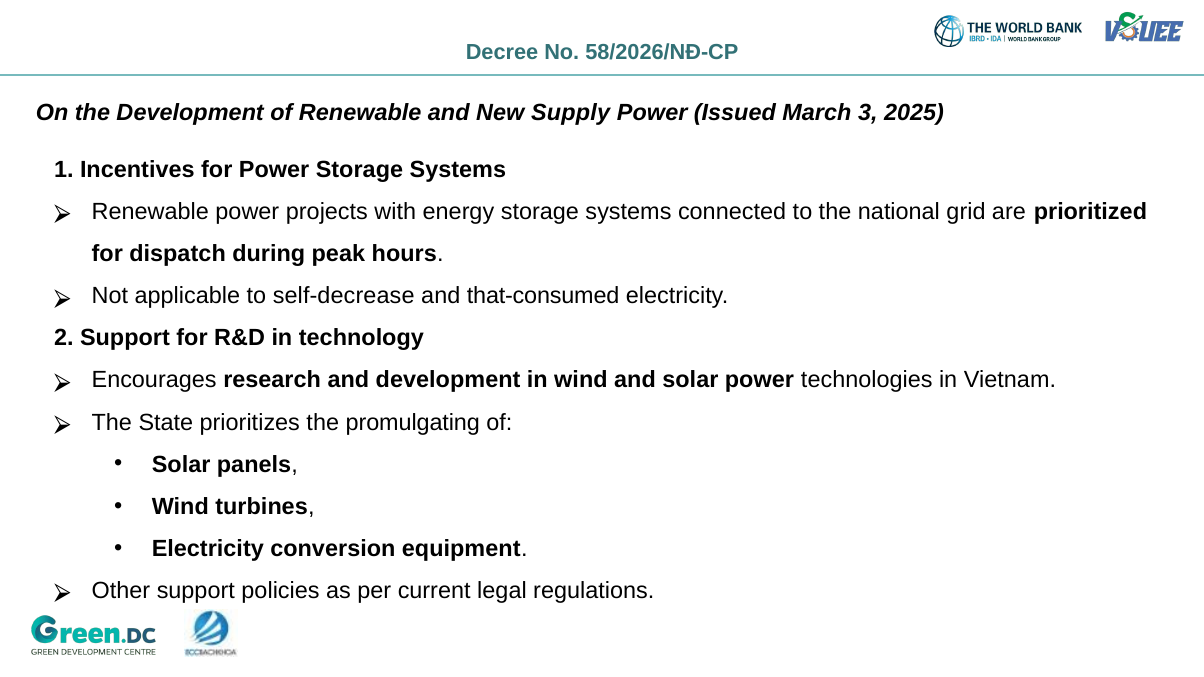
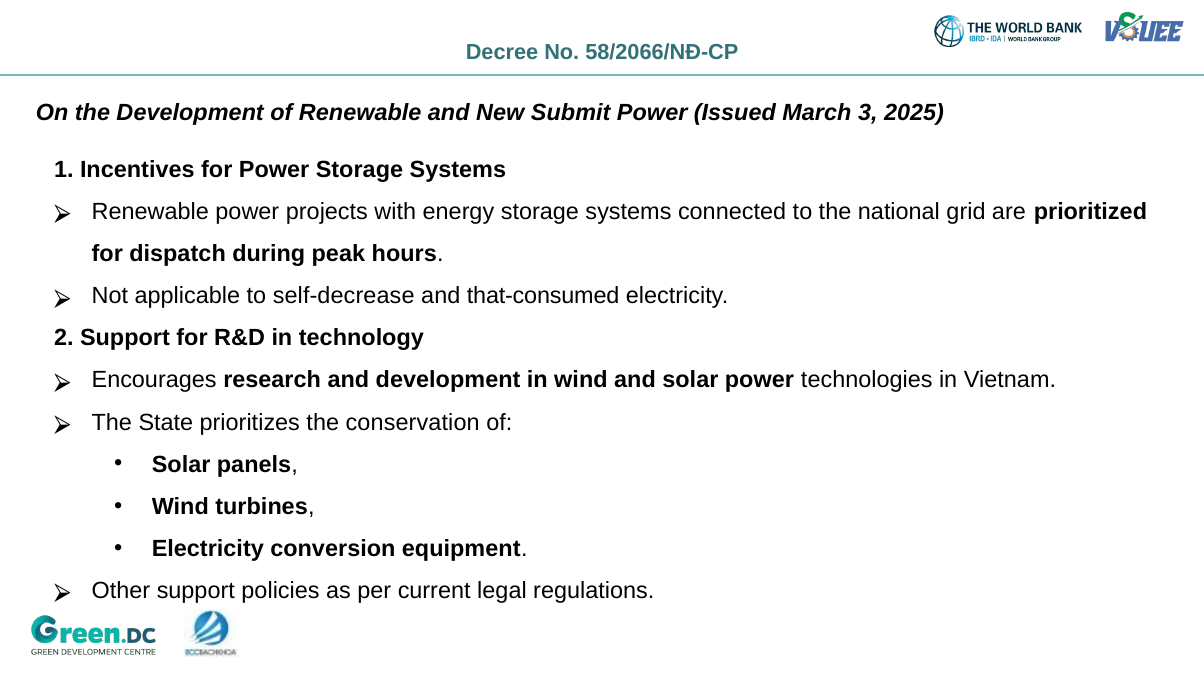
58/2026/NĐ-CP: 58/2026/NĐ-CP -> 58/2066/NĐ-CP (662, 52)
Supply: Supply -> Submit (571, 113)
promulgating: promulgating -> conservation (413, 423)
